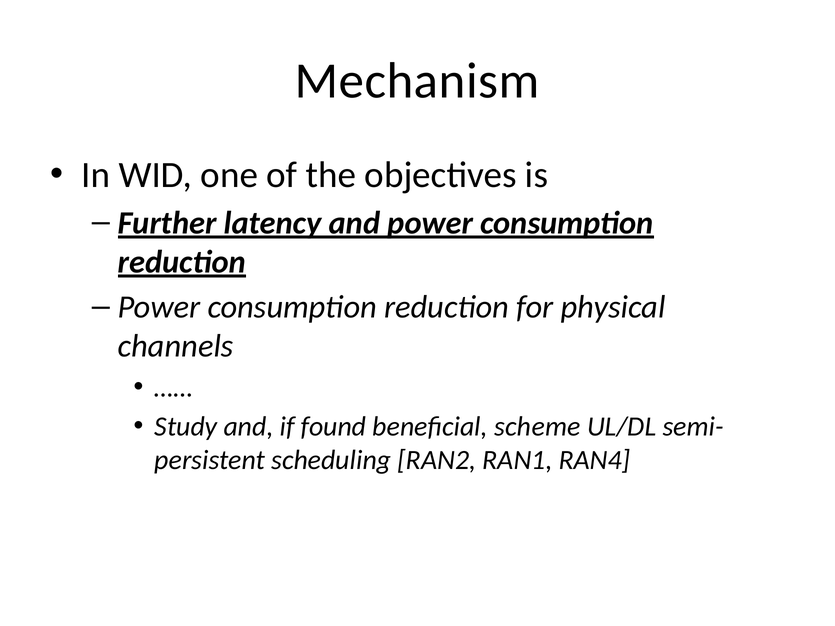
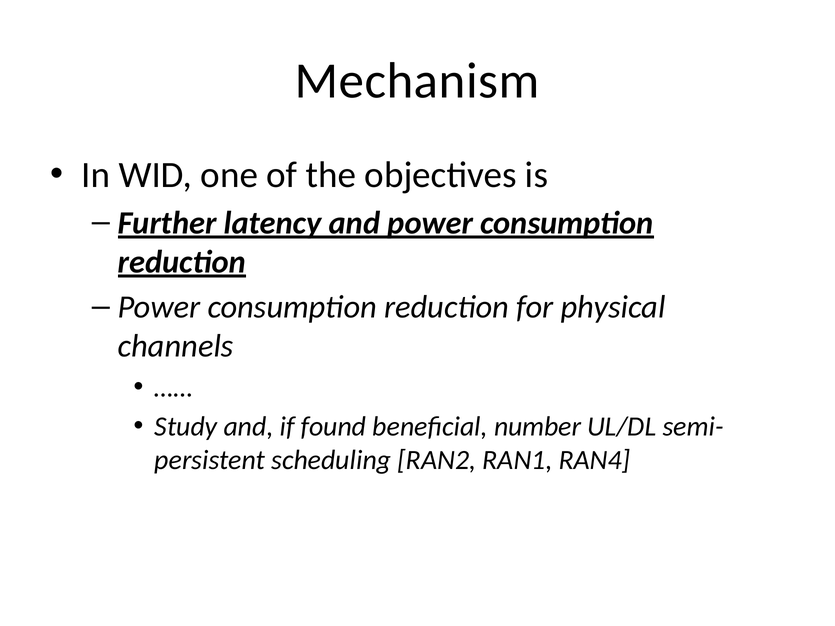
scheme: scheme -> number (538, 427)
